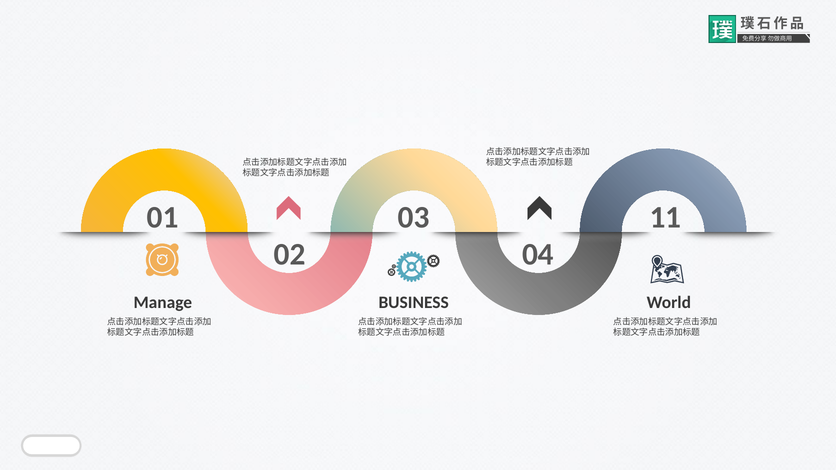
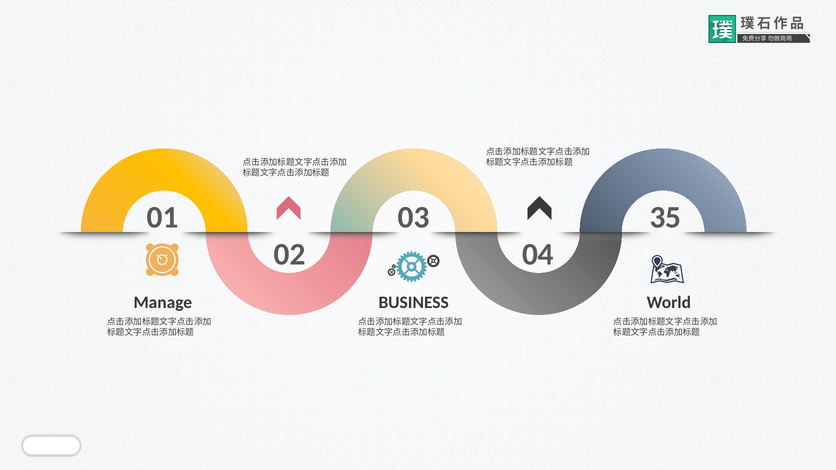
11: 11 -> 35 (665, 217)
